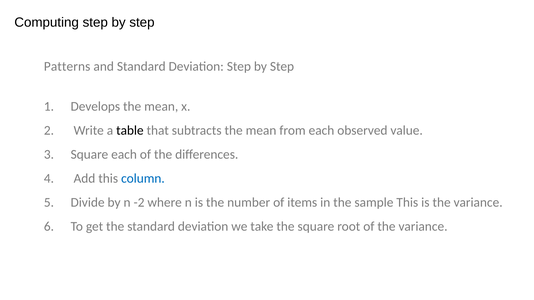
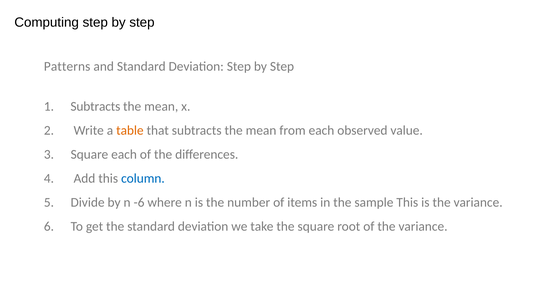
Develops: Develops -> Subtracts (95, 106)
table colour: black -> orange (130, 131)
-2: -2 -> -6 (139, 203)
